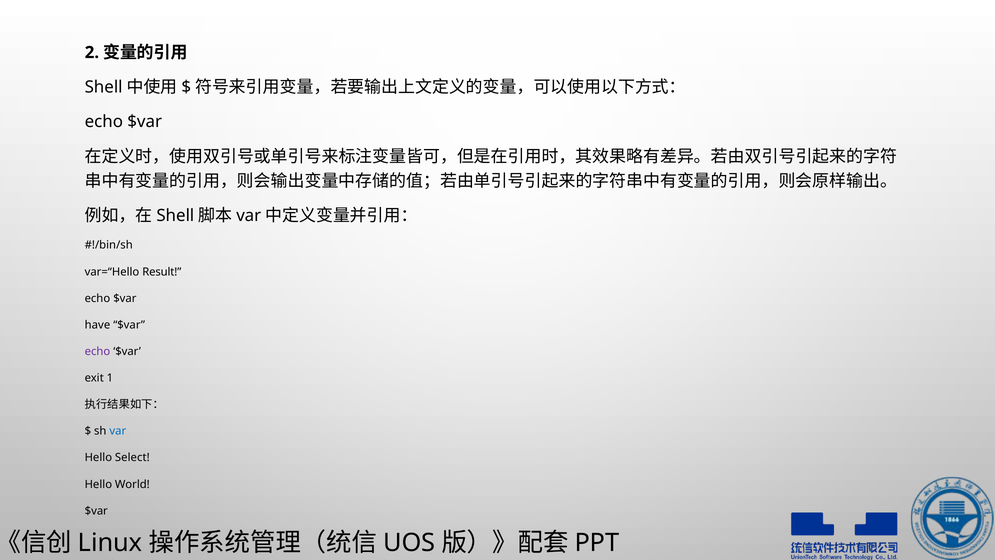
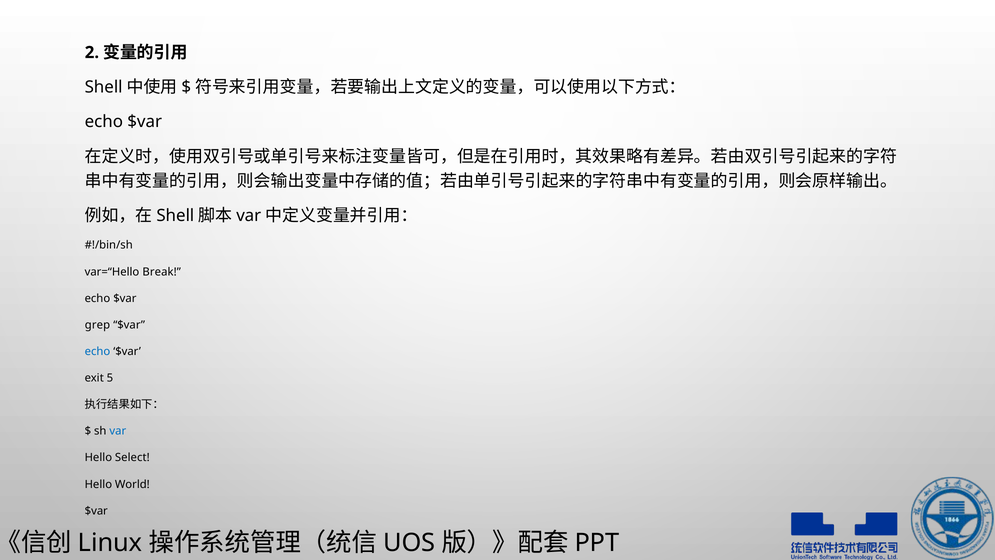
Result: Result -> Break (162, 272)
have: have -> grep (97, 325)
echo colour: purple -> blue (98, 351)
1: 1 -> 5 (110, 378)
